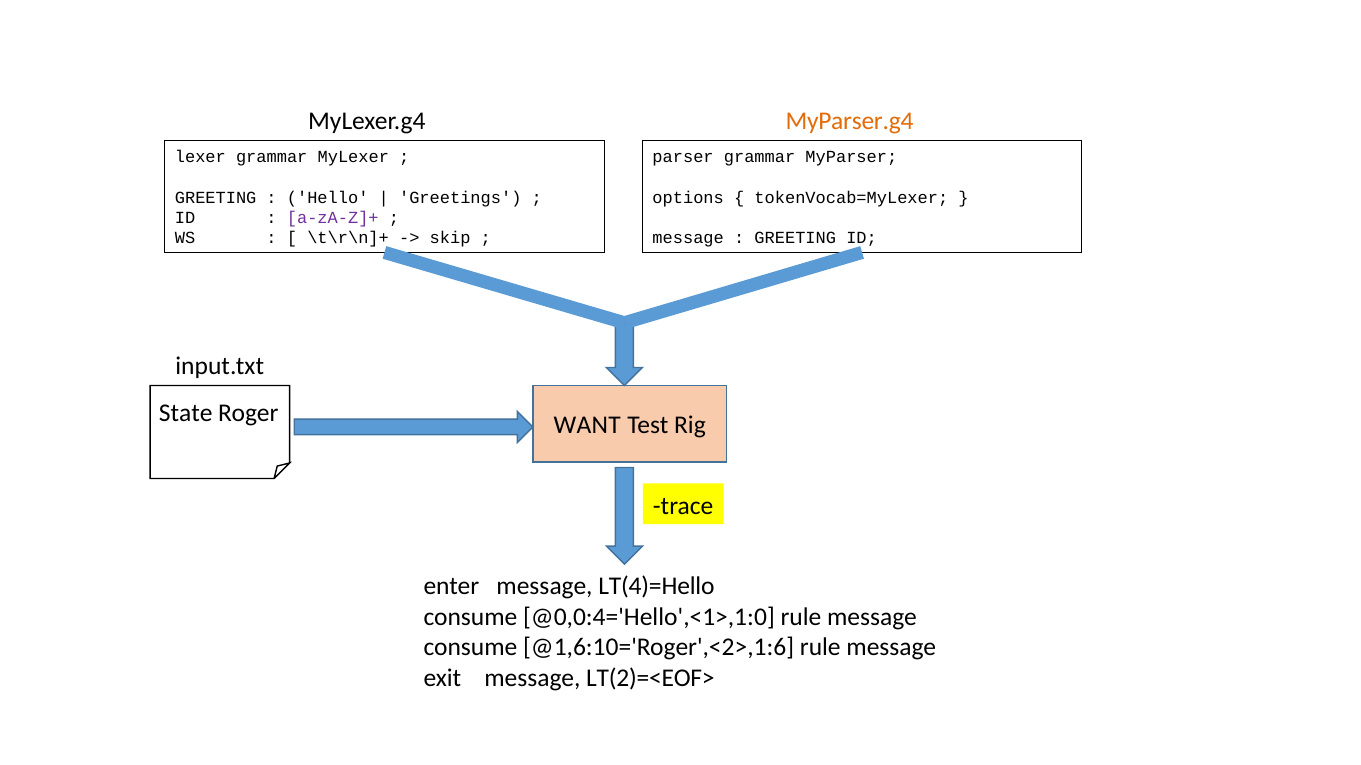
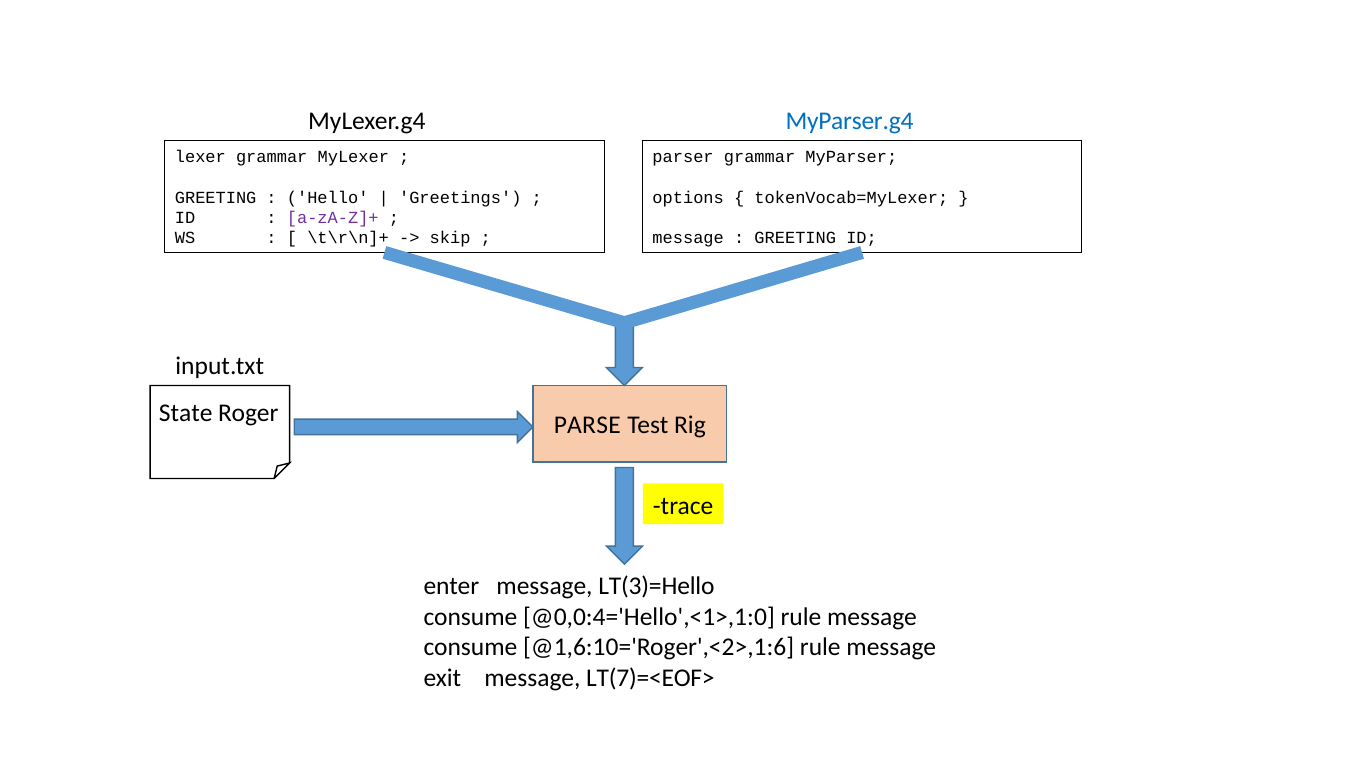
MyParser.g4 colour: orange -> blue (849, 121)
WANT: WANT -> PARSE (587, 426)
LT(4)=Hello: LT(4)=Hello -> LT(3)=Hello (656, 587)
LT(2)=<EOF>: LT(2)=<EOF> -> LT(7)=<EOF> (650, 678)
